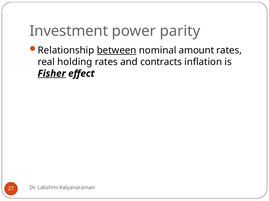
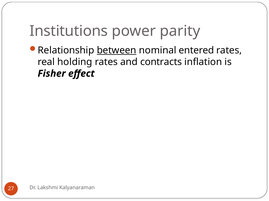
Investment: Investment -> Institutions (69, 31)
amount: amount -> entered (196, 50)
Fisher underline: present -> none (52, 74)
